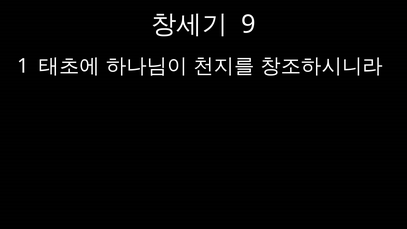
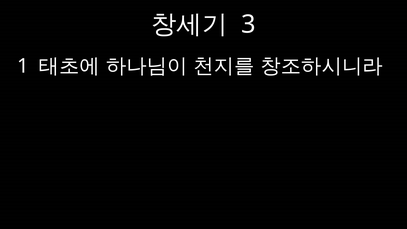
9: 9 -> 3 (248, 25)
